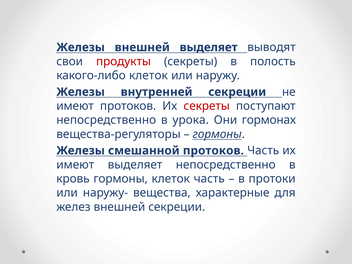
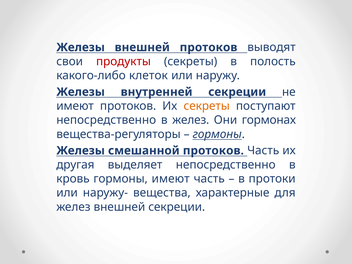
внешней выделяет: выделяет -> протоков (209, 47)
секреты colour: red -> orange (207, 106)
в урока: урока -> желез (191, 120)
имеют: имеют -> другая (75, 165)
гормоны клеток: клеток -> имеют (171, 179)
